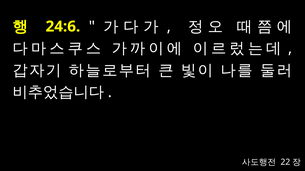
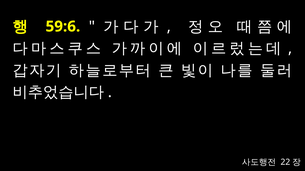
24:6: 24:6 -> 59:6 (63, 27)
